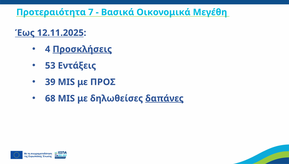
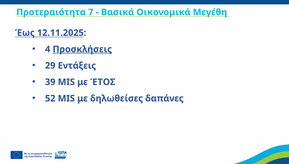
53: 53 -> 29 (50, 65)
ΠΡΟΣ: ΠΡΟΣ -> ΈΤΟΣ (103, 82)
68: 68 -> 52 (50, 98)
δαπάνες underline: present -> none (164, 98)
